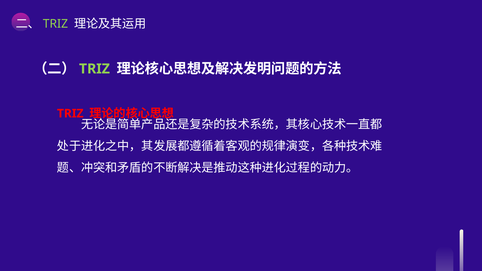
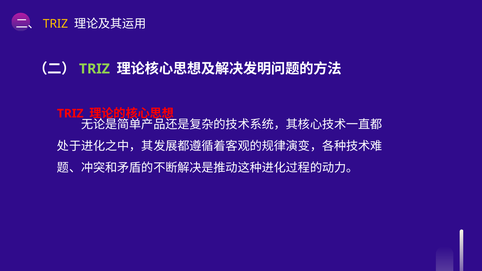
TRIZ colour: light green -> yellow (55, 24)
